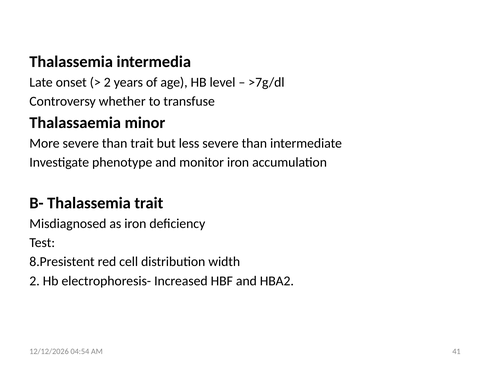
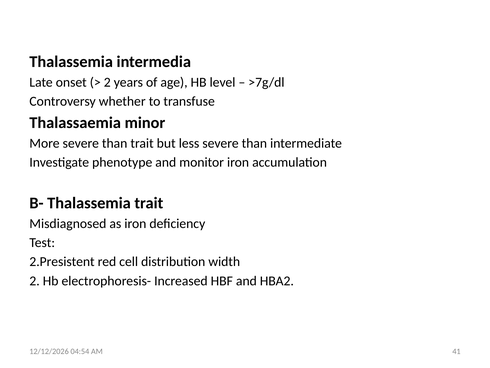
8.Presistent: 8.Presistent -> 2.Presistent (62, 261)
